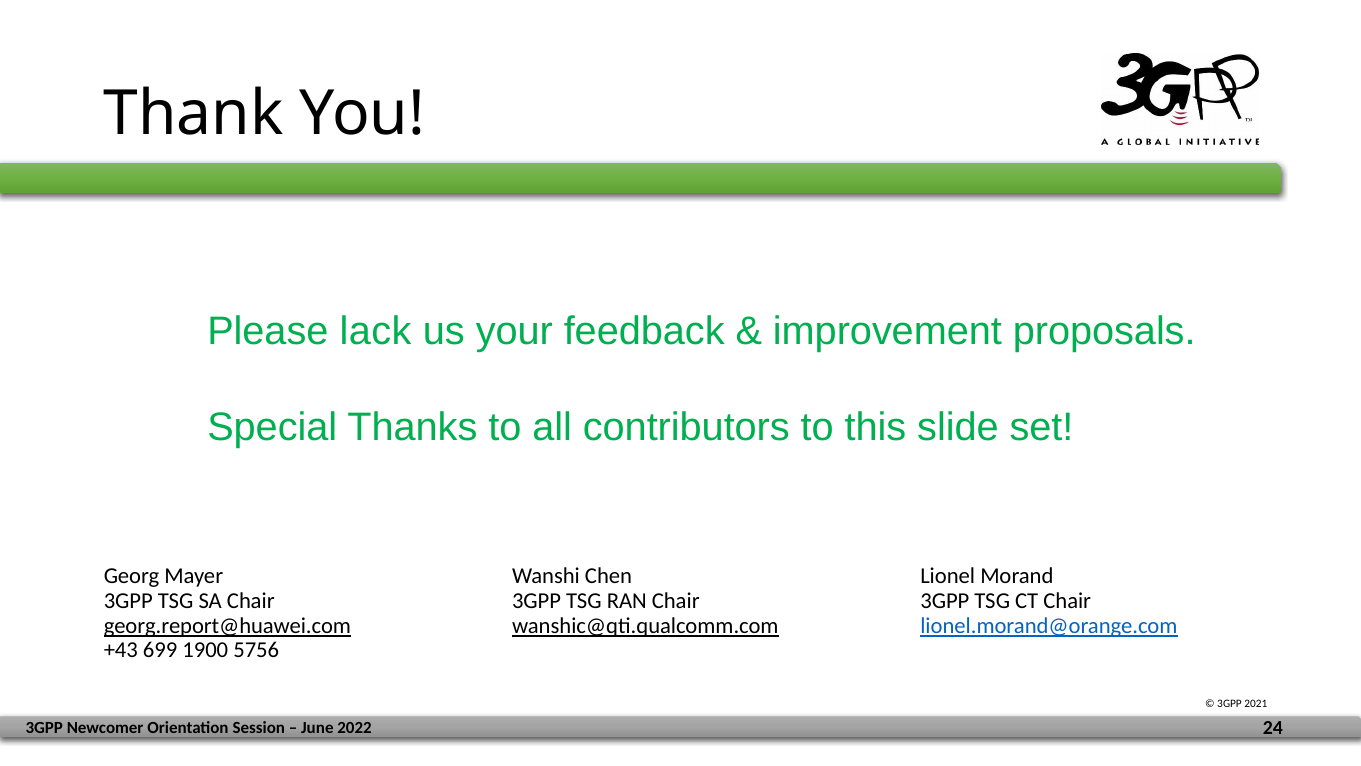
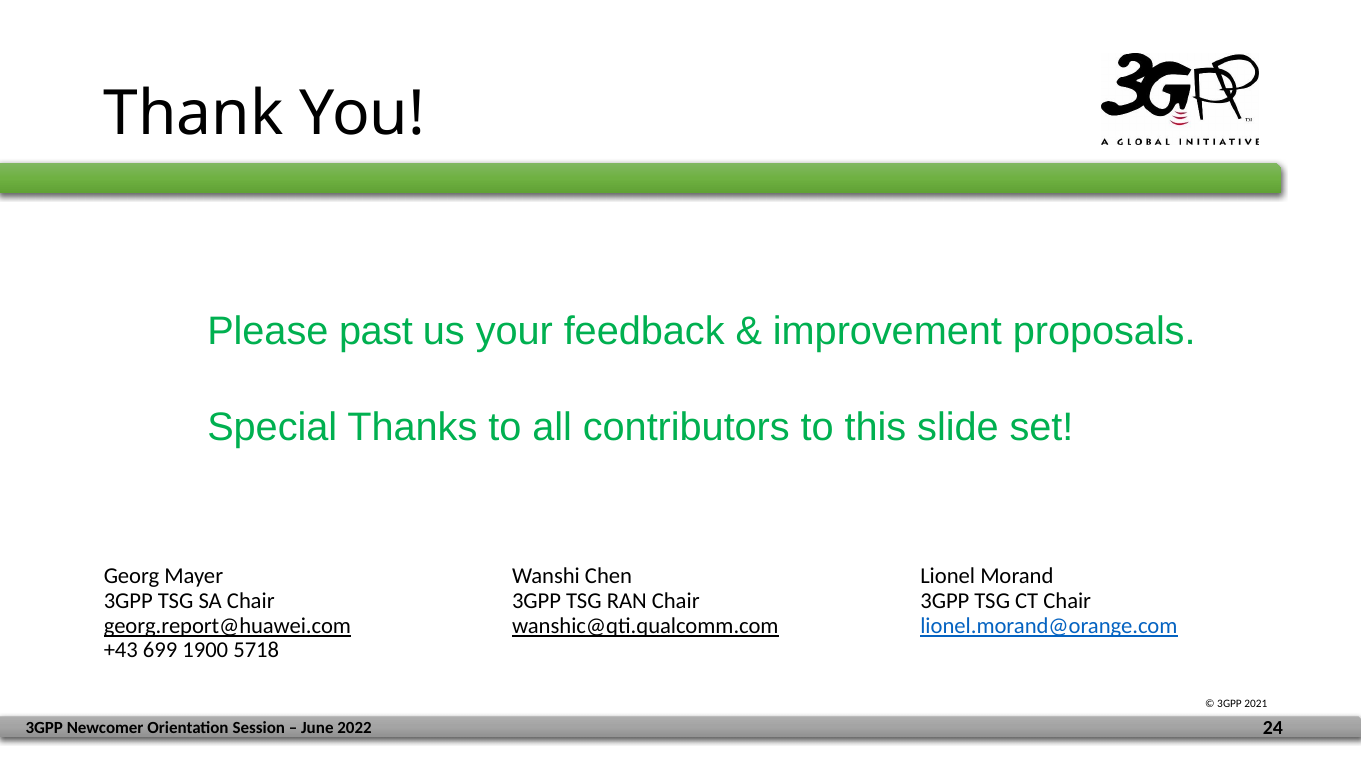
lack: lack -> past (376, 332)
5756: 5756 -> 5718 (256, 650)
